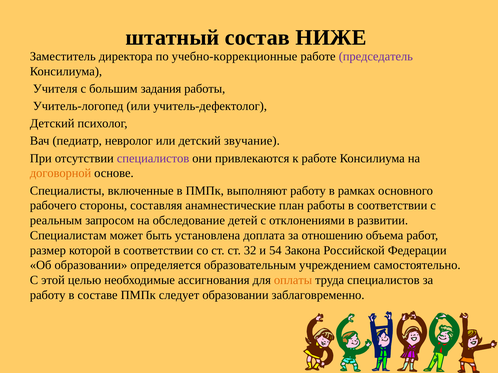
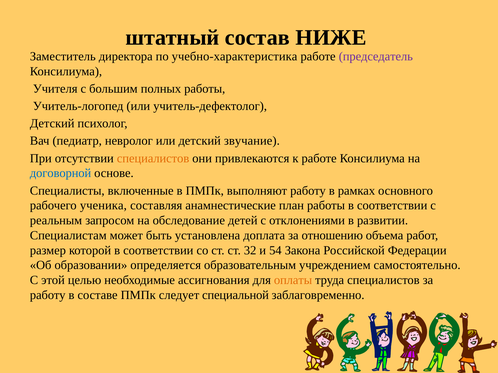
учебно-коррекционные: учебно-коррекционные -> учебно-характеристика (235, 56)
задания: задания -> полных (161, 89)
специалистов colour: purple -> orange (153, 158)
договорной colour: orange -> blue (61, 173)
стороны: стороны -> ученика (103, 206)
следует образовании: образовании -> специальной (236, 295)
